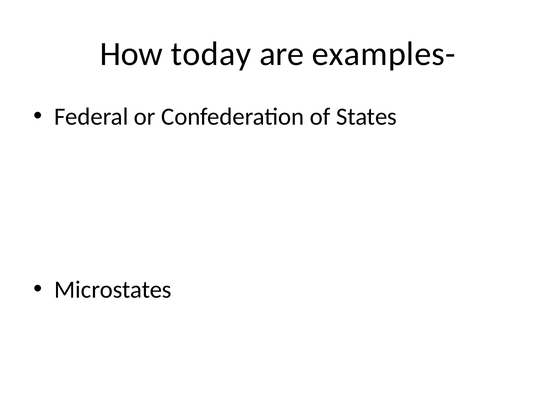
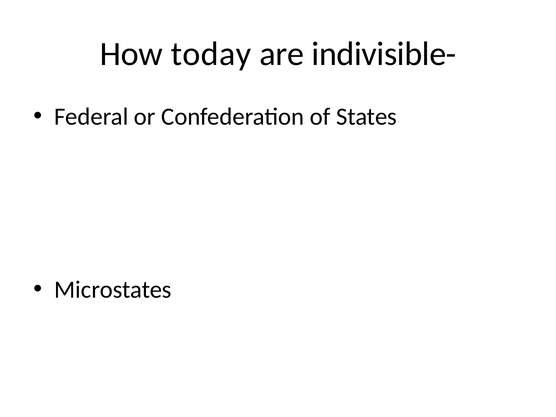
examples-: examples- -> indivisible- (384, 54)
